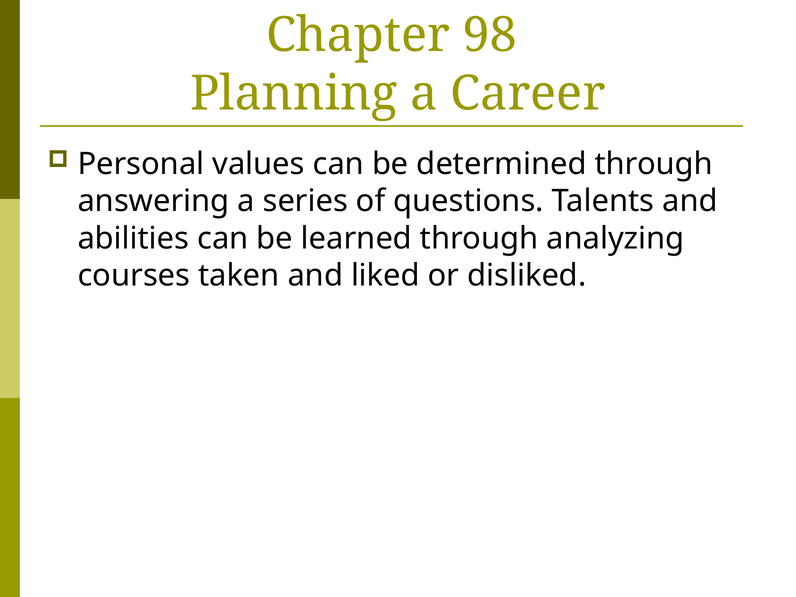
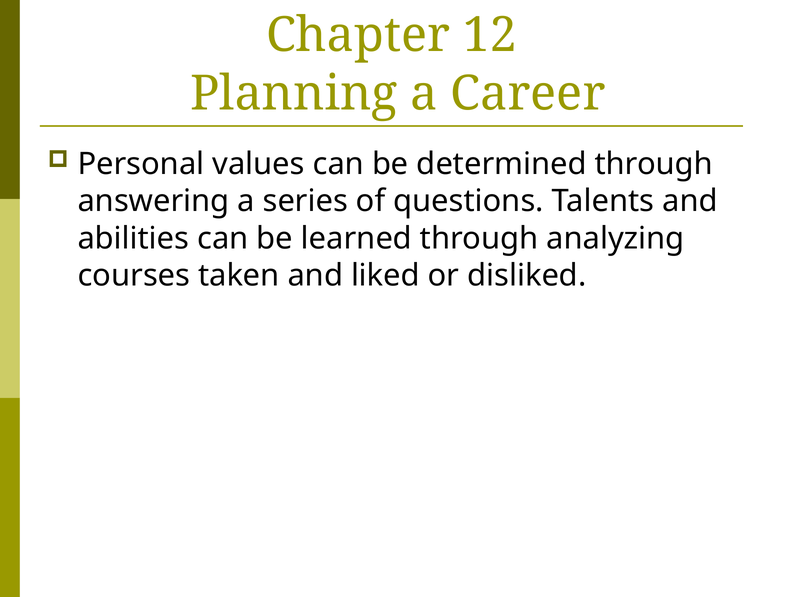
98: 98 -> 12 (490, 35)
